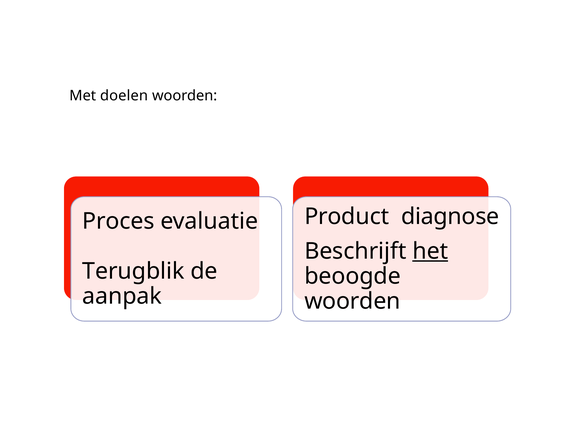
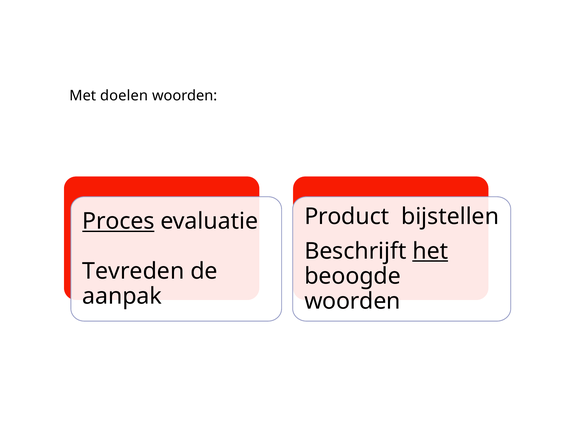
diagnose: diagnose -> bijstellen (450, 217)
Proces underline: none -> present (118, 222)
Terugblik: Terugblik -> Tevreden (133, 272)
